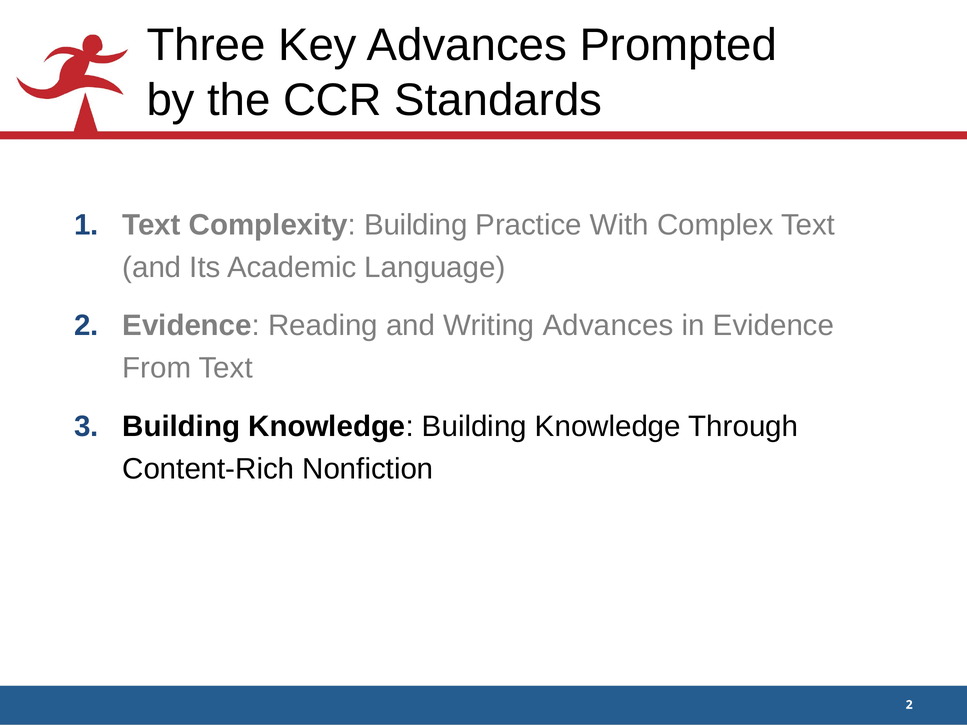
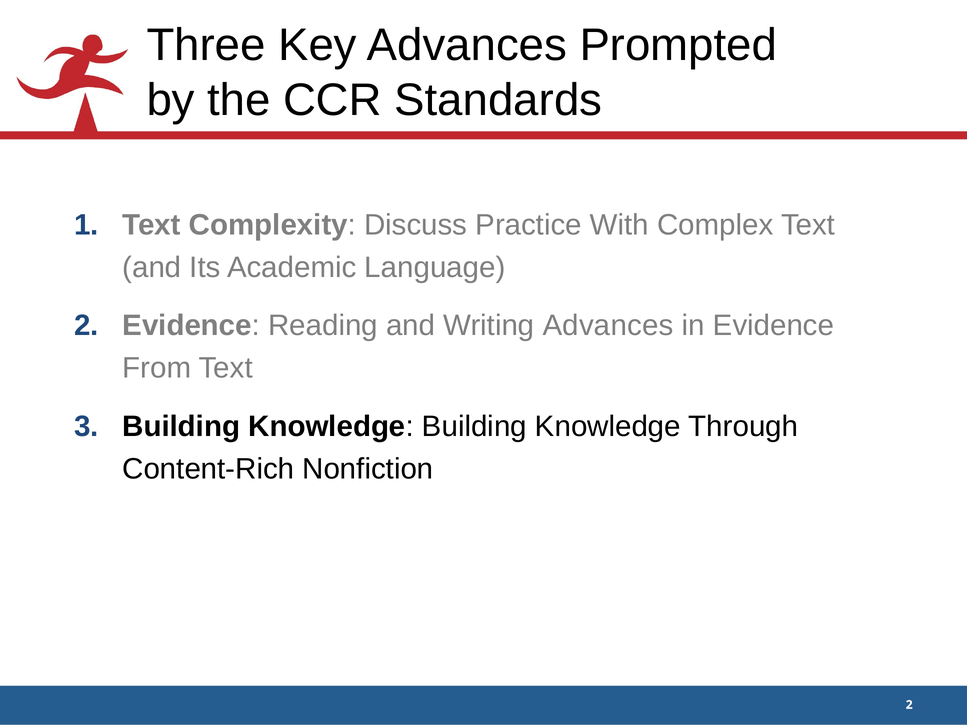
Complexity Building: Building -> Discuss (416, 225)
